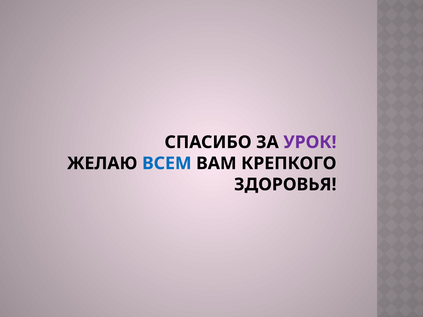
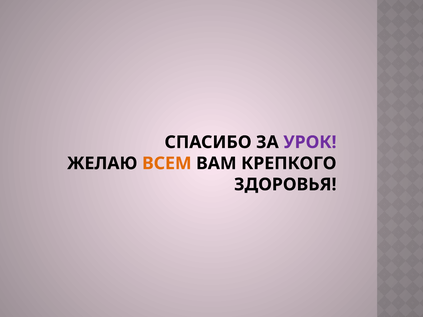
ВСЕМ colour: blue -> orange (167, 163)
